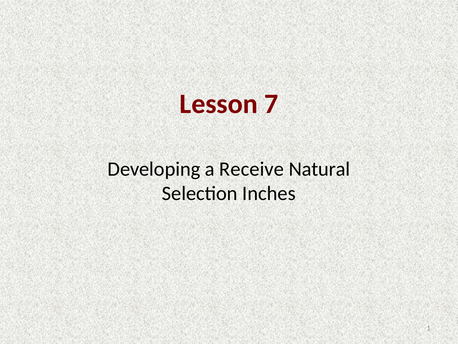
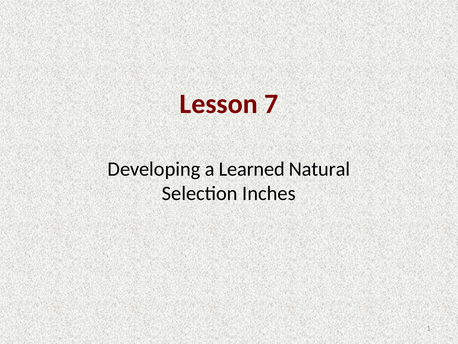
Receive: Receive -> Learned (252, 169)
